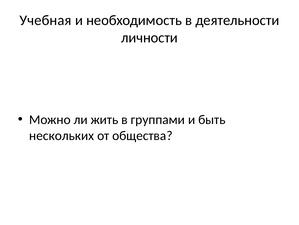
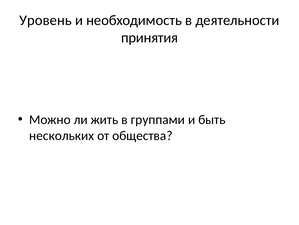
Учебная: Учебная -> Уровень (46, 20)
личности: личности -> принятия (150, 38)
